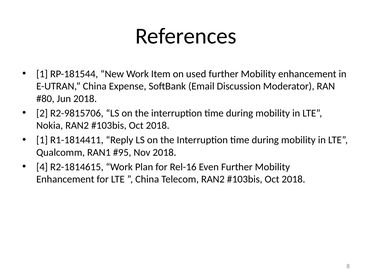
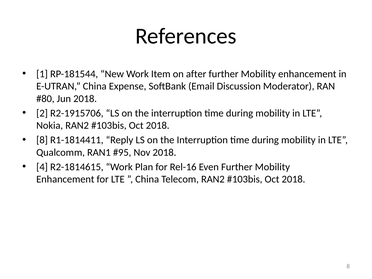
used: used -> after (196, 74)
R2-9815706: R2-9815706 -> R2-1915706 (77, 113)
1: 1 -> 8 (42, 140)
